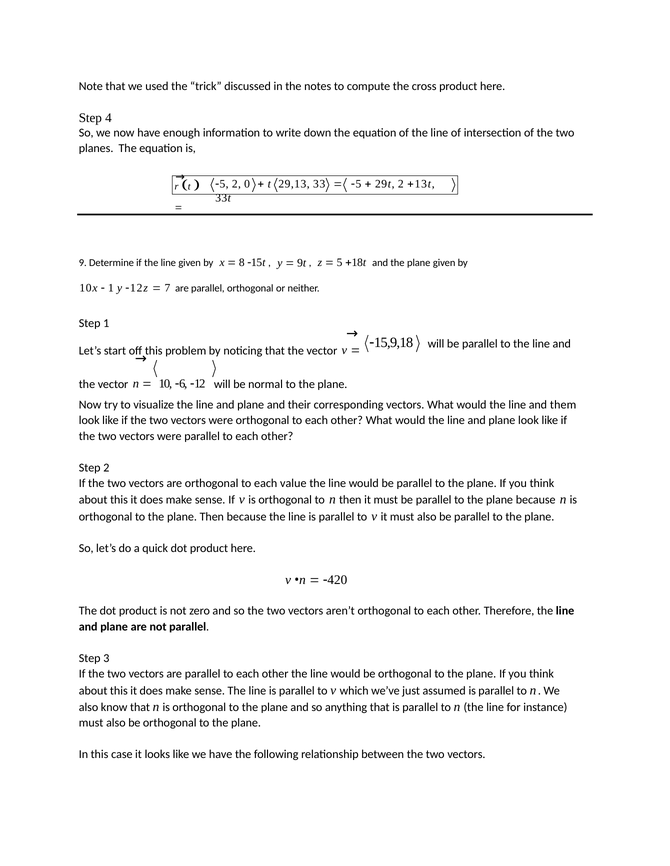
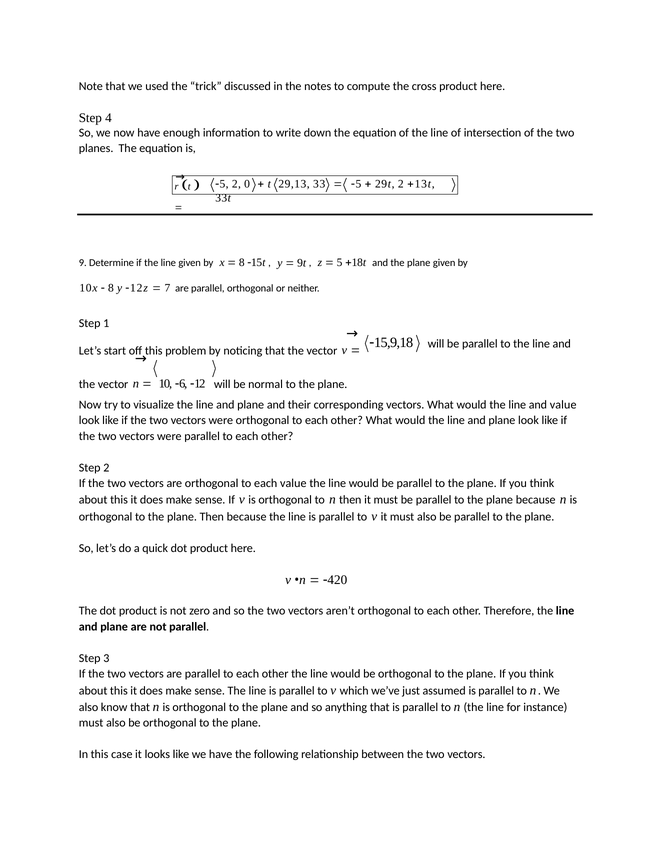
1: 1 -> 8 (111, 289)
and them: them -> value (563, 405)
